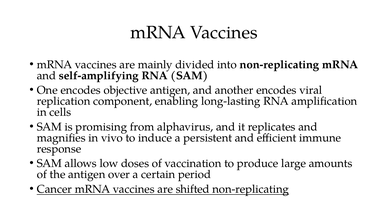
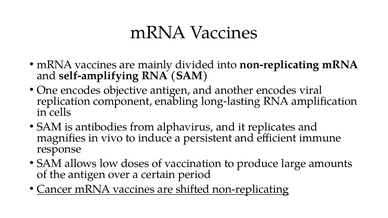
promising: promising -> antibodies (101, 127)
